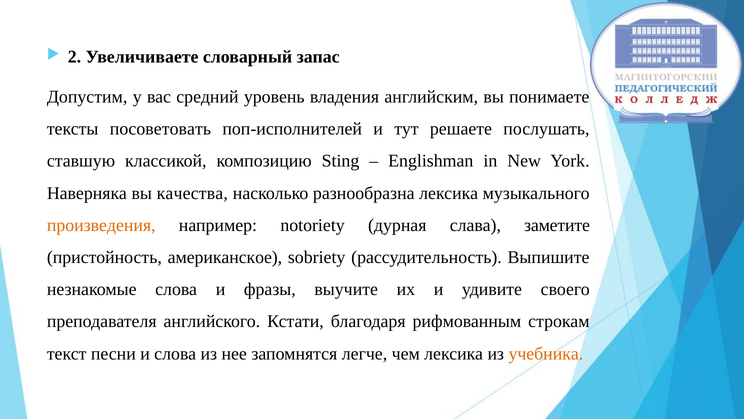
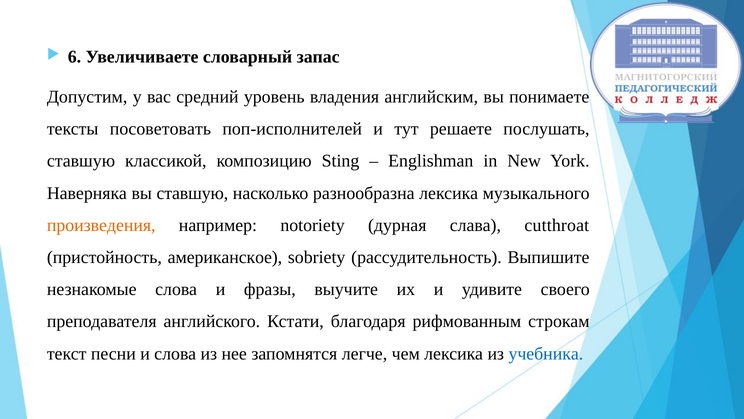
2: 2 -> 6 (75, 57)
вы качества: качества -> ставшую (192, 193)
заметите: заметите -> cutthroat (557, 225)
учебника colour: orange -> blue (546, 353)
